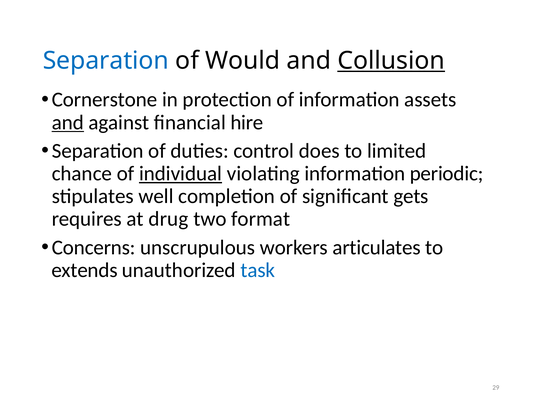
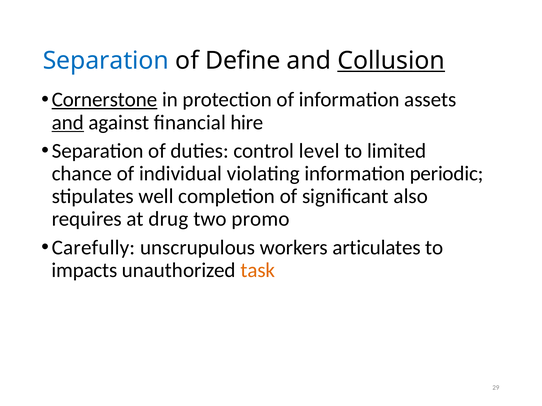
Would: Would -> Define (243, 61)
Cornerstone underline: none -> present (105, 100)
does: does -> level (319, 151)
individual underline: present -> none (181, 174)
gets: gets -> also (411, 197)
format: format -> promo (261, 219)
Concerns: Concerns -> Carefully (93, 248)
extends: extends -> impacts (84, 270)
task colour: blue -> orange (258, 270)
